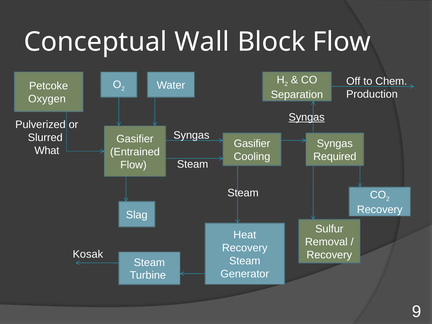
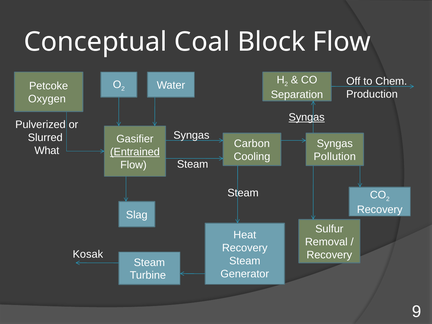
Wall: Wall -> Coal (202, 42)
Gasifier: Gasifier -> Carbon (252, 144)
Entrained underline: none -> present (135, 152)
Required: Required -> Pollution (335, 157)
